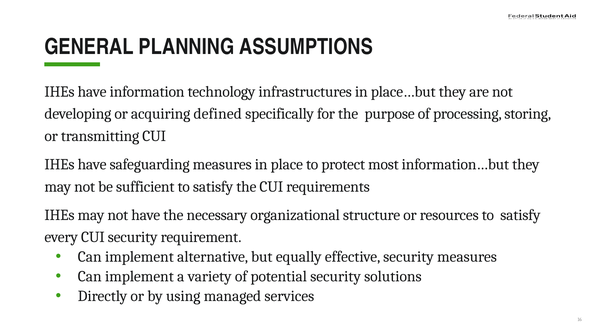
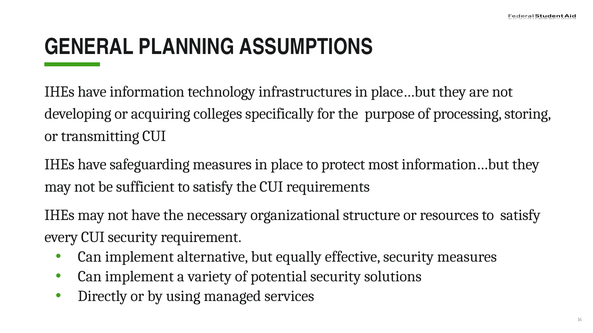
defined: defined -> colleges (218, 114)
